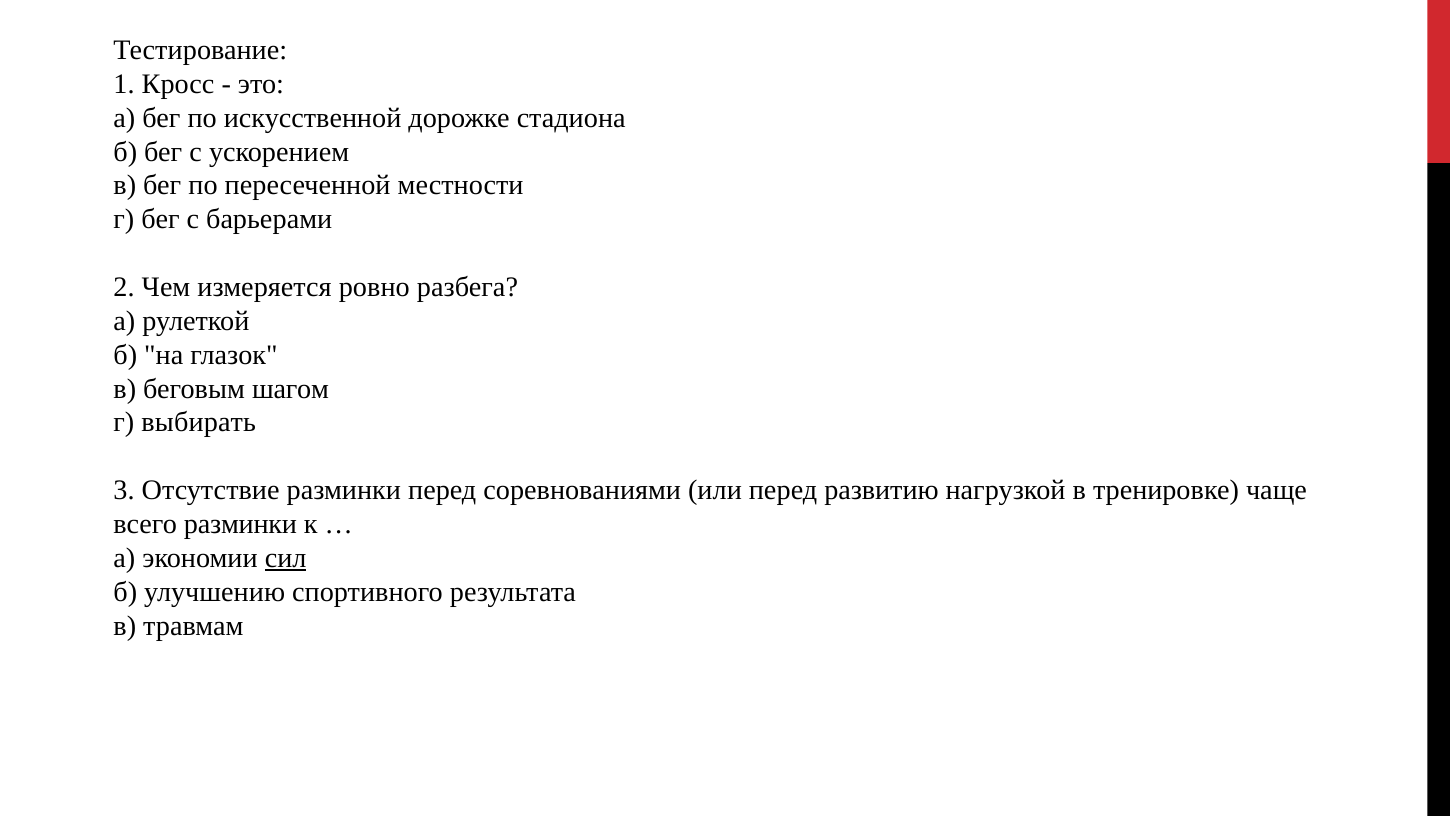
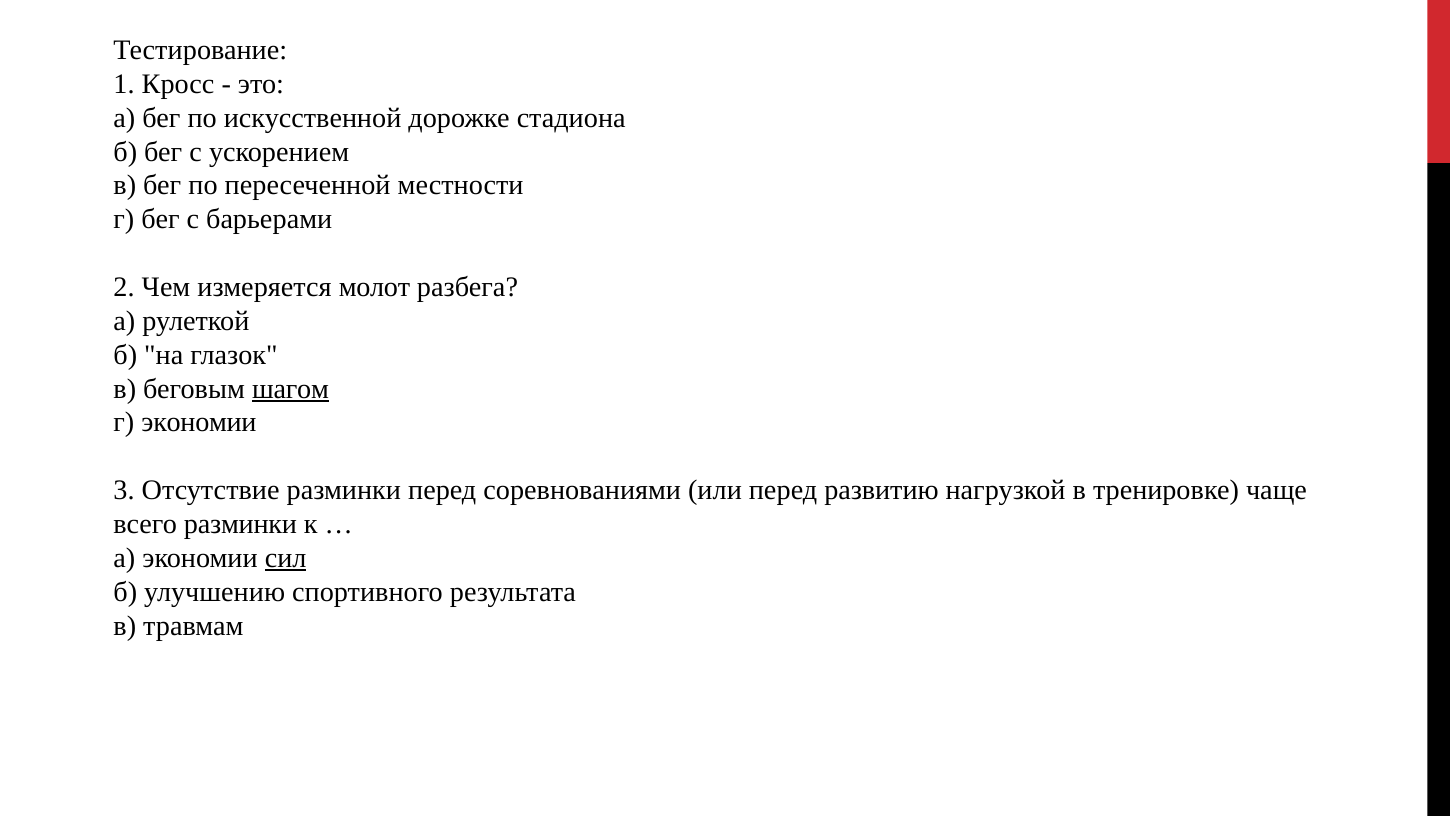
ровно: ровно -> молот (374, 287)
шагом underline: none -> present (290, 389)
г выбирать: выбирать -> экономии (199, 422)
